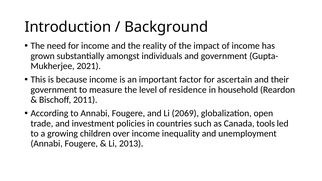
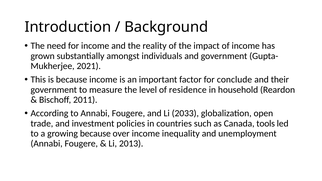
ascertain: ascertain -> conclude (234, 80)
2069: 2069 -> 2033 (185, 113)
growing children: children -> because (95, 134)
